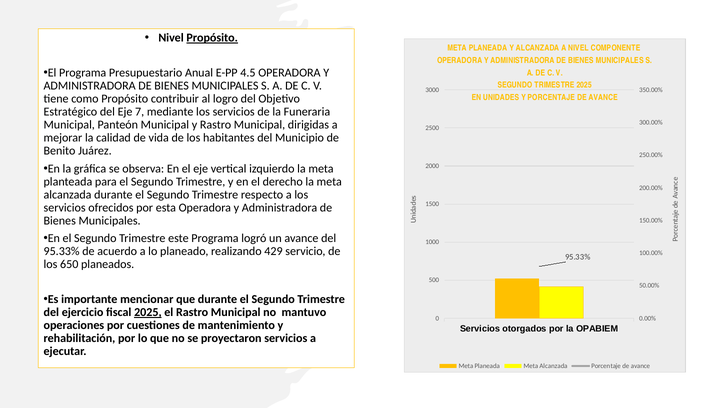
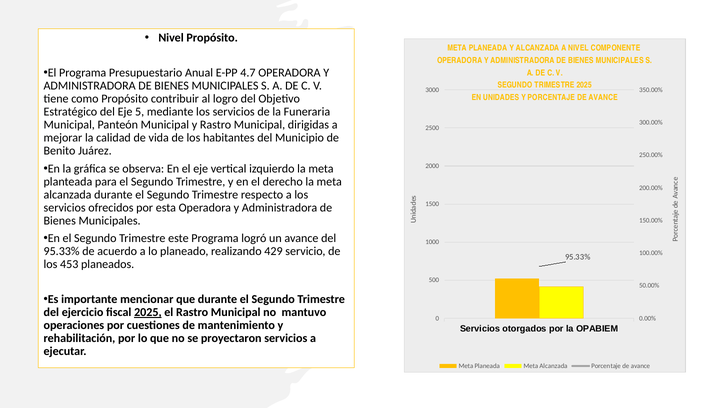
Propósito underline: present -> none (212, 38)
4.5: 4.5 -> 4.7 (248, 73)
7: 7 -> 5 (140, 112)
650: 650 -> 453 (69, 264)
